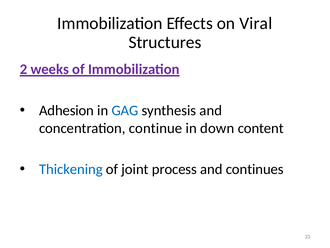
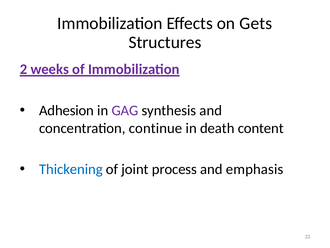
Viral: Viral -> Gets (256, 23)
GAG colour: blue -> purple (125, 110)
down: down -> death (217, 128)
continues: continues -> emphasis (255, 169)
